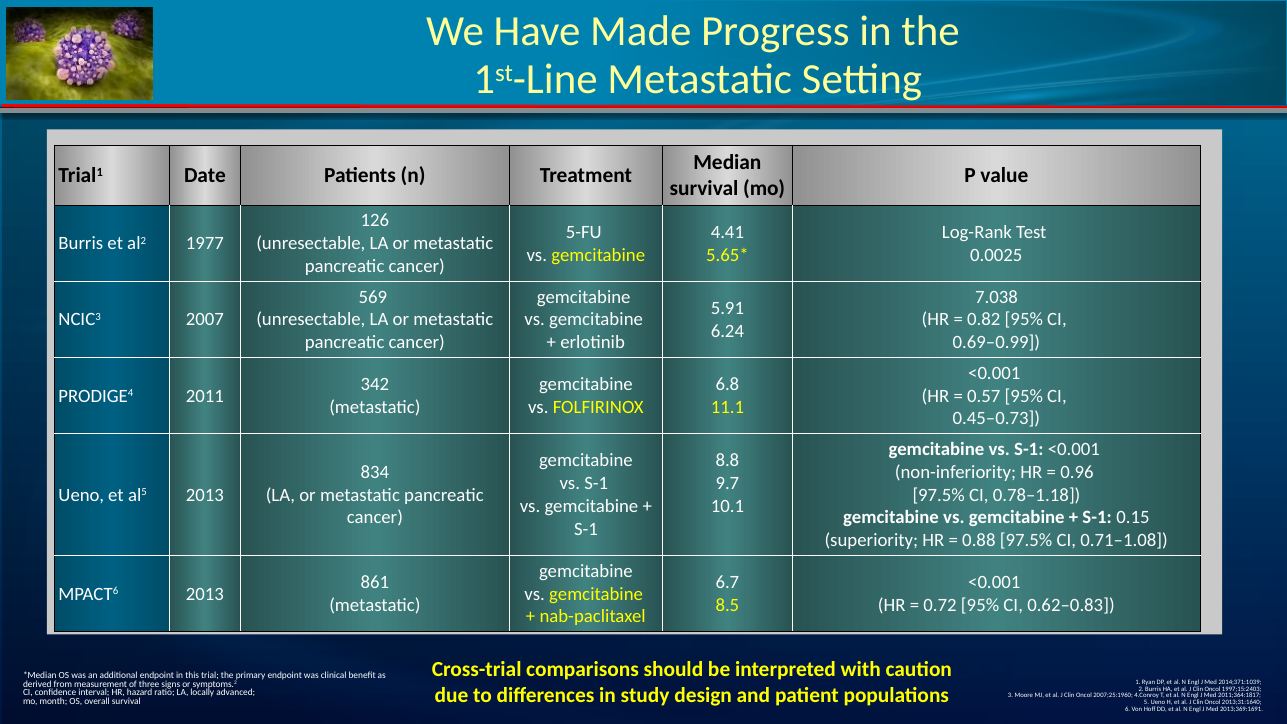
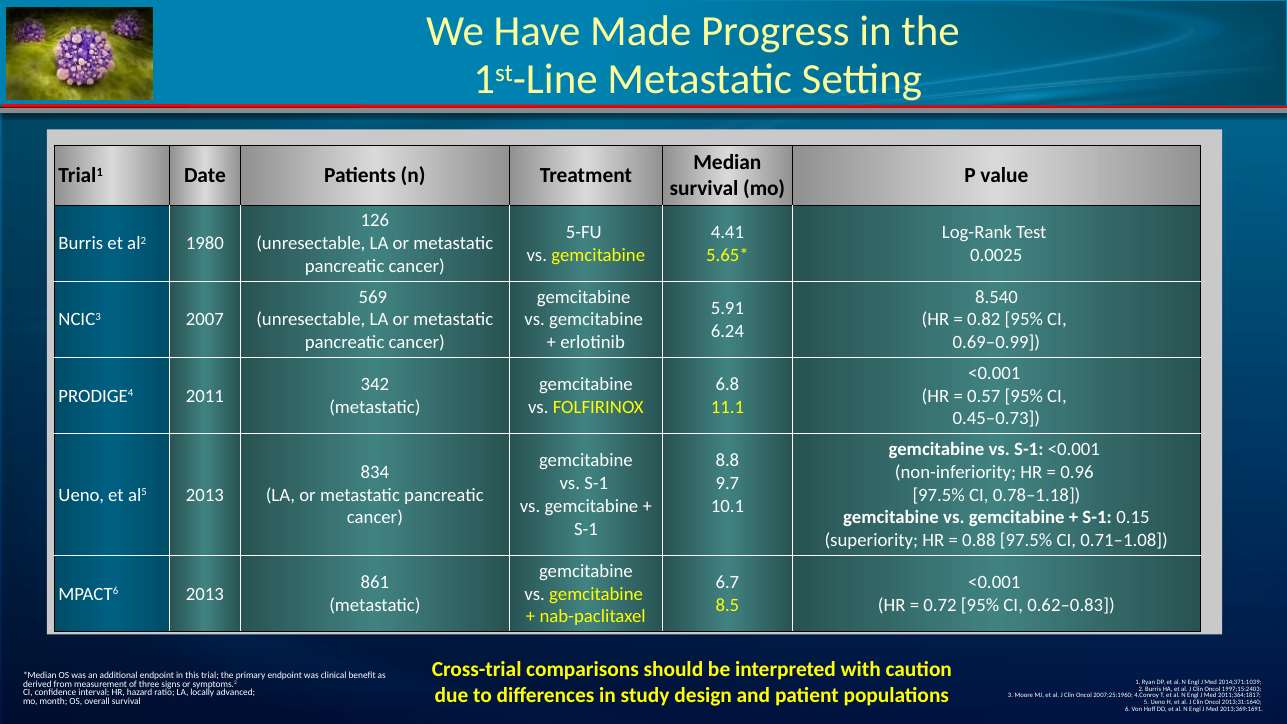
1977: 1977 -> 1980 (205, 244)
7.038: 7.038 -> 8.540 (996, 297)
